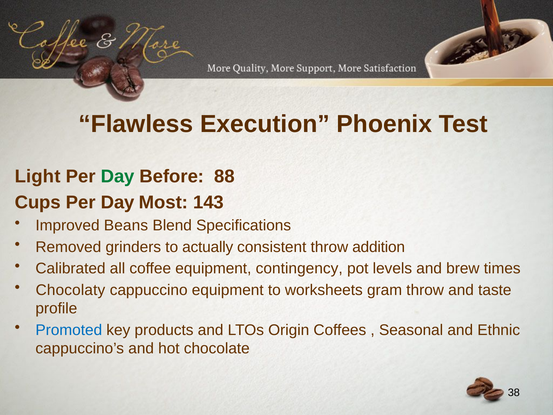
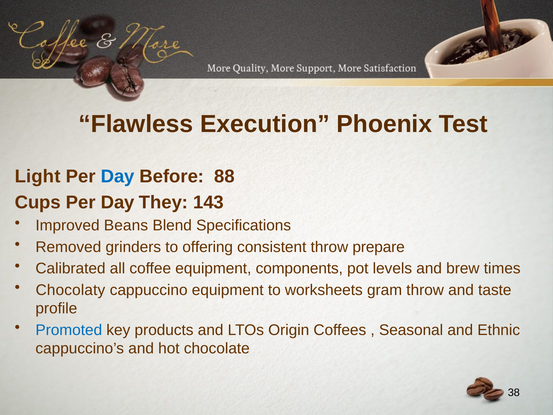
Day colour: green -> blue (118, 176)
Most: Most -> They (164, 202)
actually: actually -> offering (208, 247)
addition: addition -> prepare (379, 247)
contingency: contingency -> components (299, 268)
